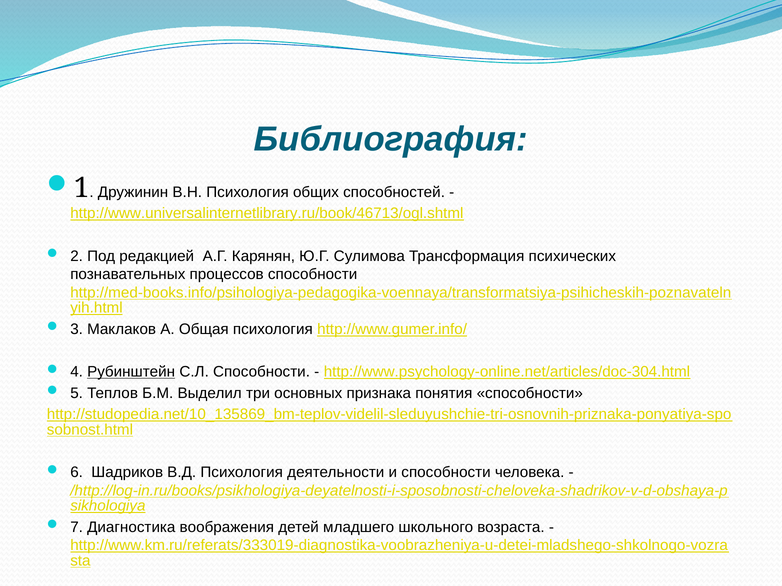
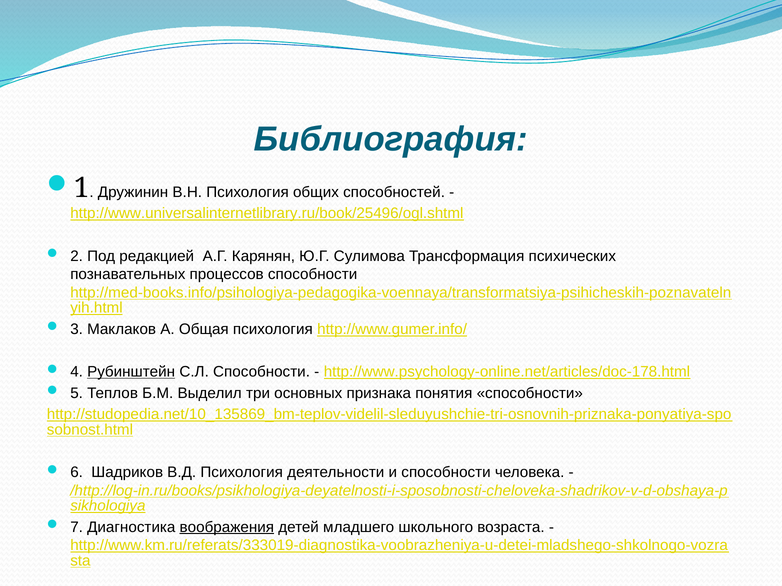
http://www.universalinternetlibrary.ru/book/46713/ogl.shtml: http://www.universalinternetlibrary.ru/book/46713/ogl.shtml -> http://www.universalinternetlibrary.ru/book/25496/ogl.shtml (267, 214)
http://www.psychology-online.net/articles/doc-304.html: http://www.psychology-online.net/articles/doc-304.html -> http://www.psychology-online.net/articles/doc-178.html (507, 372)
воображения underline: none -> present (227, 527)
